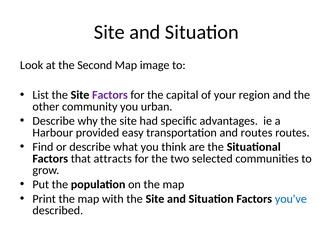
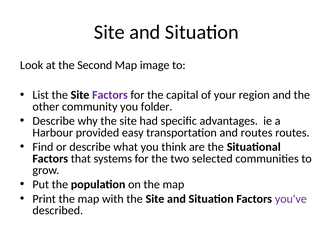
urban: urban -> folder (157, 107)
attracts: attracts -> systems (113, 159)
you've colour: blue -> purple (291, 199)
